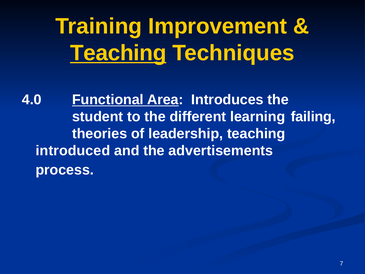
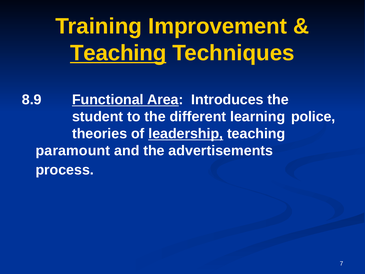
4.0: 4.0 -> 8.9 (32, 100)
failing: failing -> police (313, 117)
leadership underline: none -> present (186, 134)
introduced: introduced -> paramount (73, 151)
